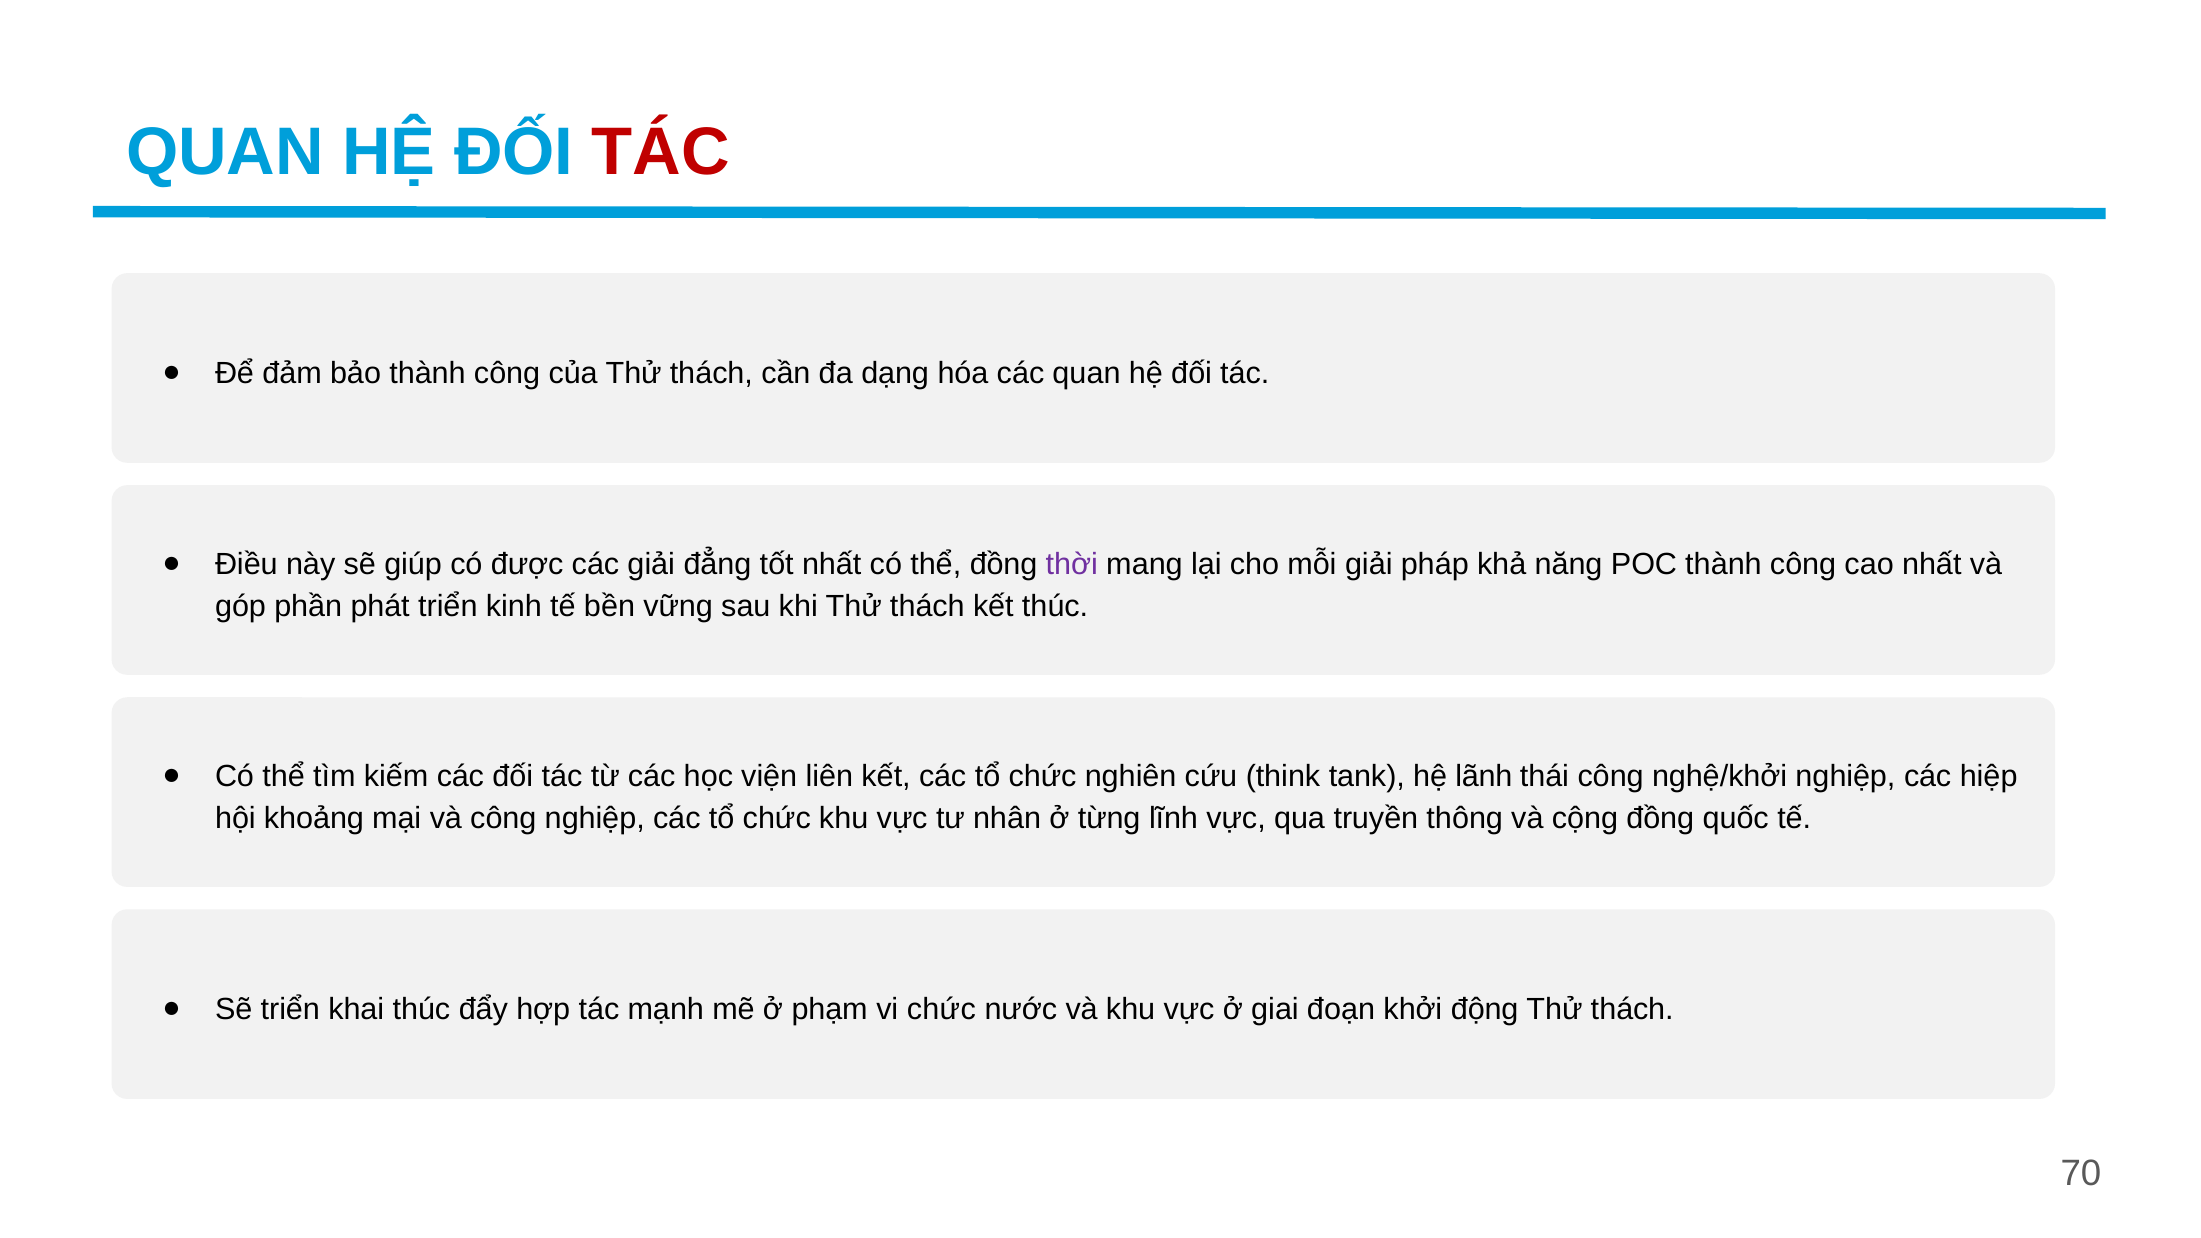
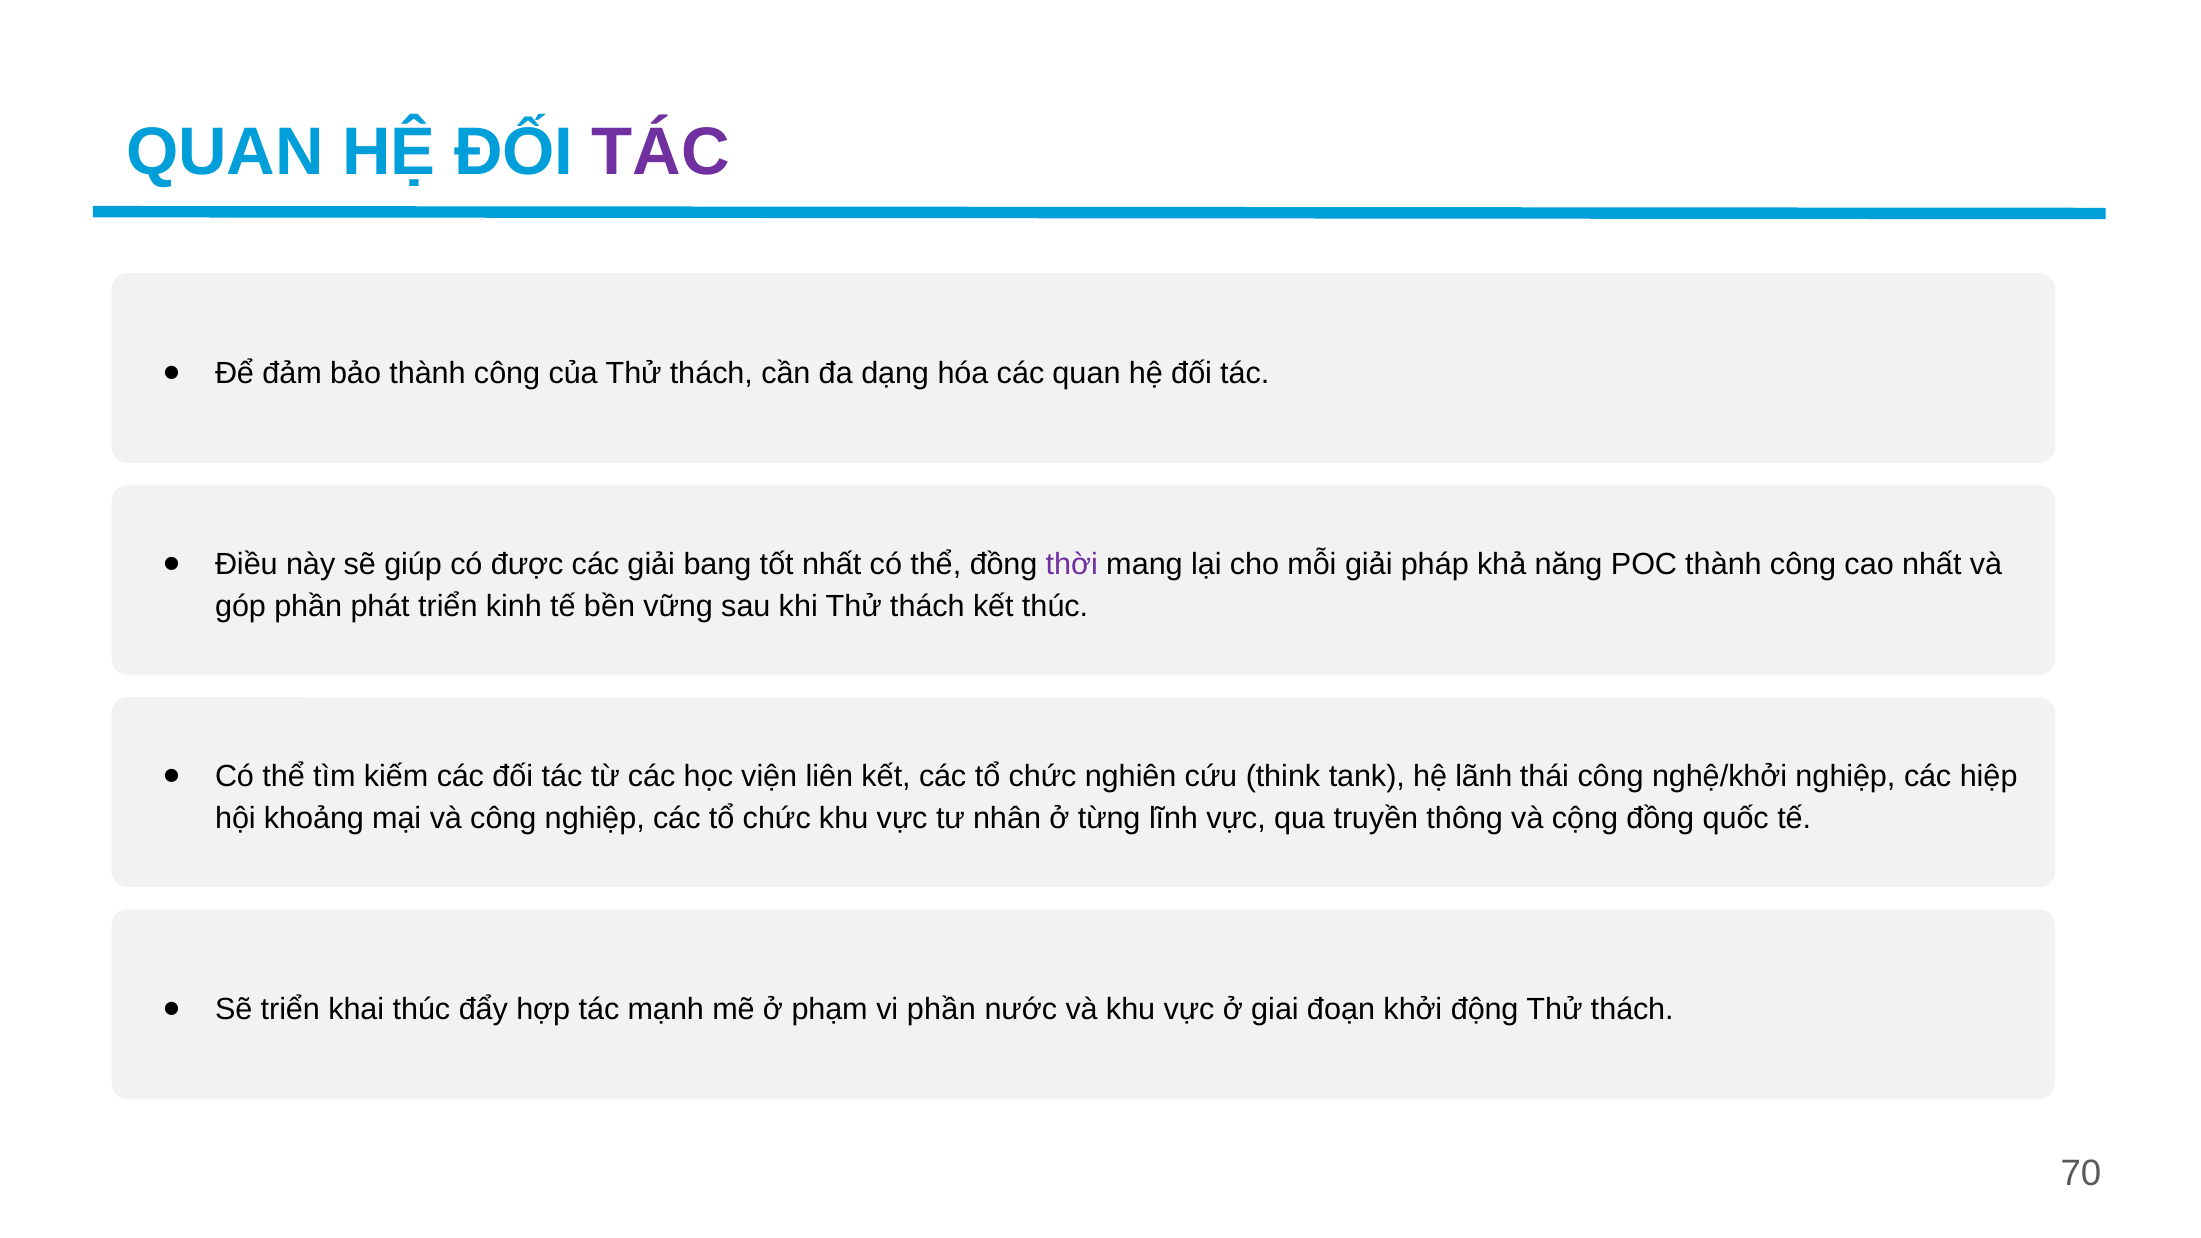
TÁC colour: red -> purple (661, 152)
đẳng: đẳng -> bang (717, 564)
vi chức: chức -> phần (941, 1009)
